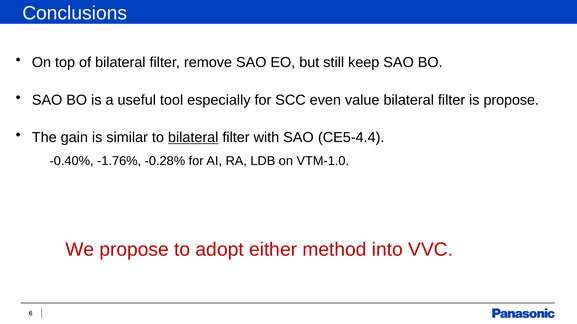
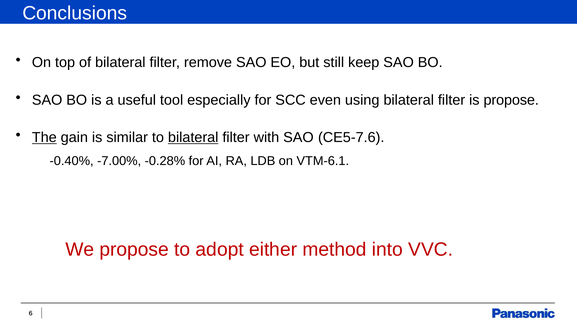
value: value -> using (362, 100)
The underline: none -> present (44, 138)
CE5-4.4: CE5-4.4 -> CE5-7.6 (351, 138)
-1.76%: -1.76% -> -7.00% (119, 161)
VTM-1.0: VTM-1.0 -> VTM-6.1 (323, 161)
